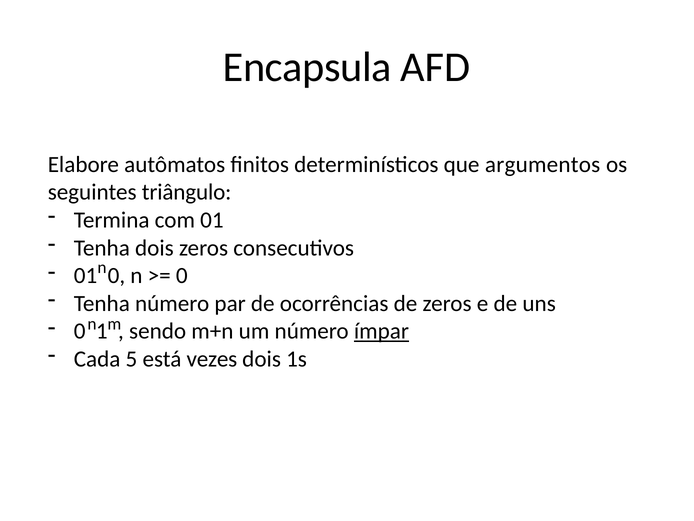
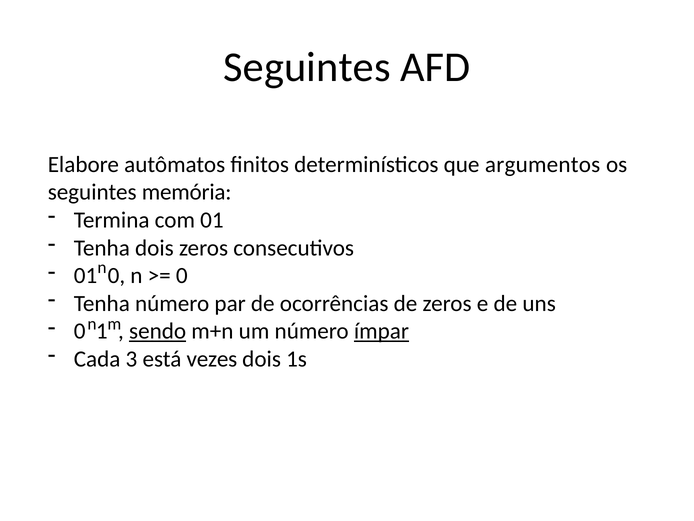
Encapsula: Encapsula -> Seguintes (307, 67)
triângulo: triângulo -> memória (187, 192)
sendo underline: none -> present (158, 331)
5: 5 -> 3 (131, 359)
